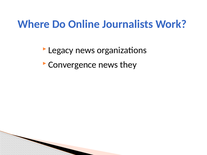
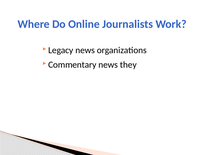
Convergence: Convergence -> Commentary (72, 65)
